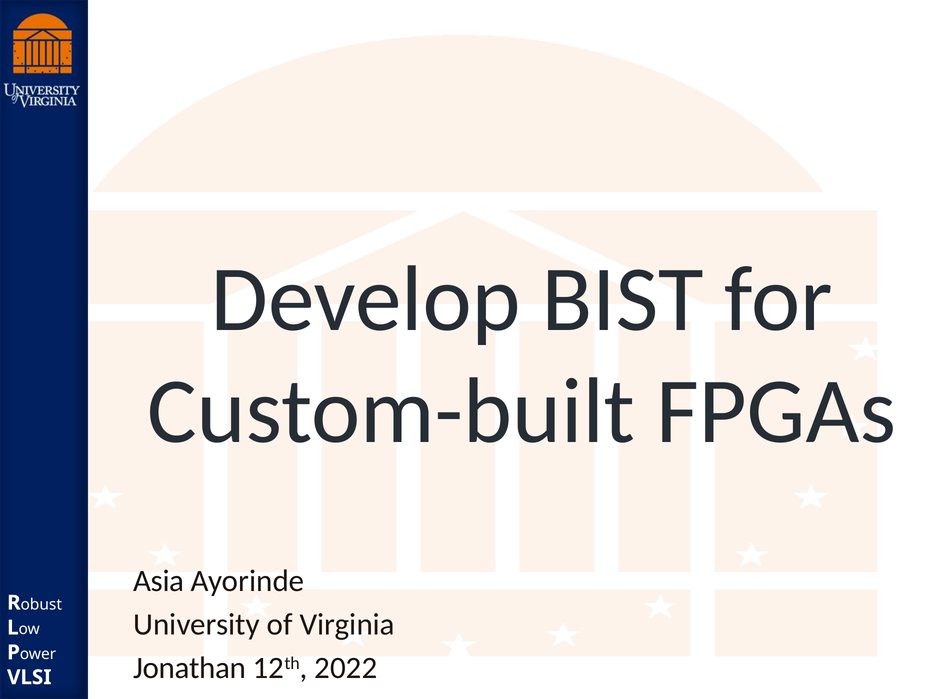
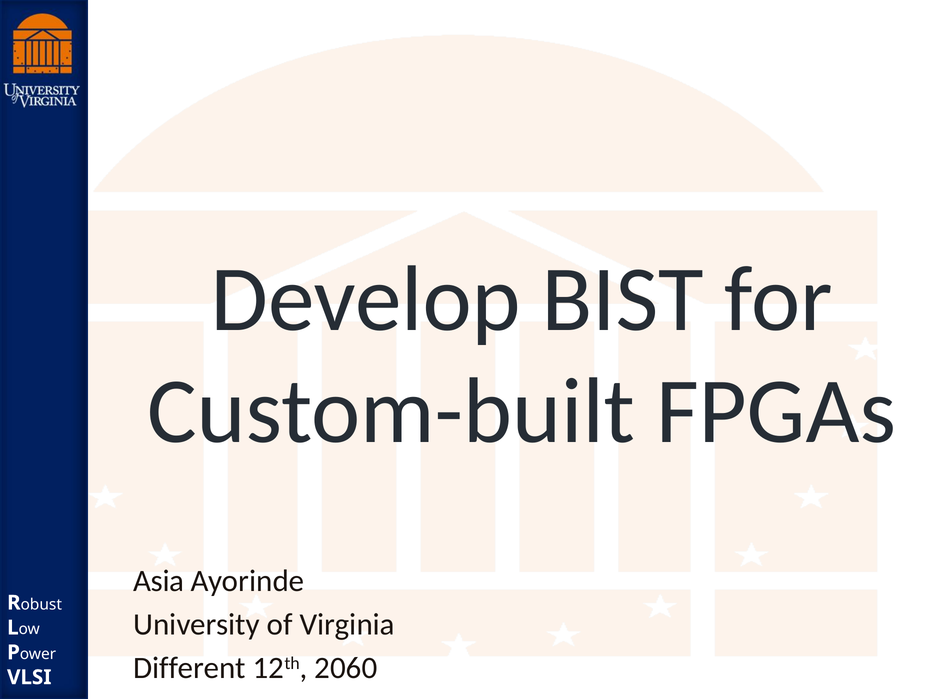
Jonathan: Jonathan -> Different (190, 668)
2022: 2022 -> 2060 (346, 668)
